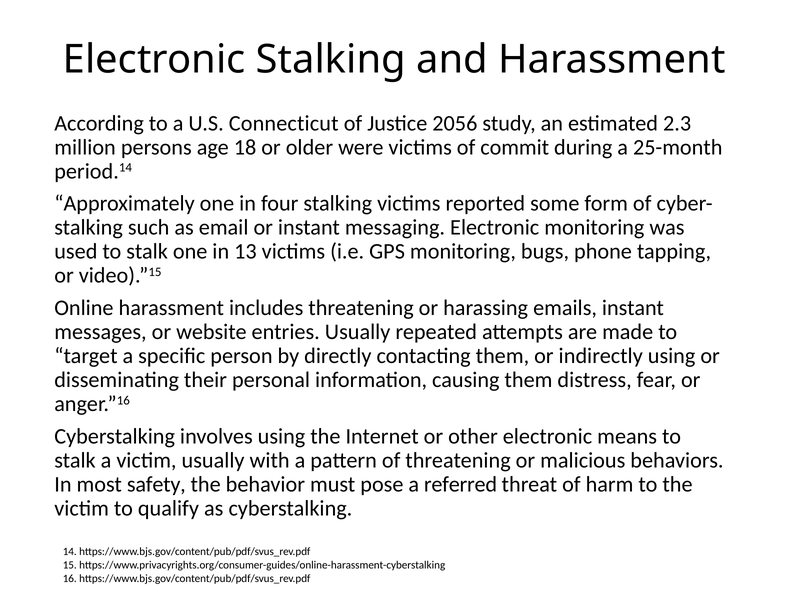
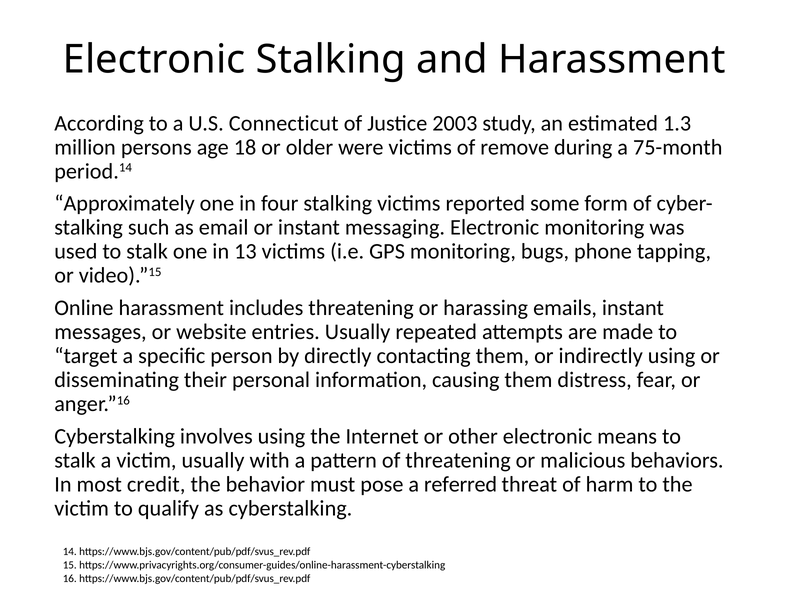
2056: 2056 -> 2003 (455, 123)
2.3: 2.3 -> 1.3 (677, 123)
commit: commit -> remove (515, 147)
25-month: 25-month -> 75-month (678, 147)
safety: safety -> credit (156, 484)
